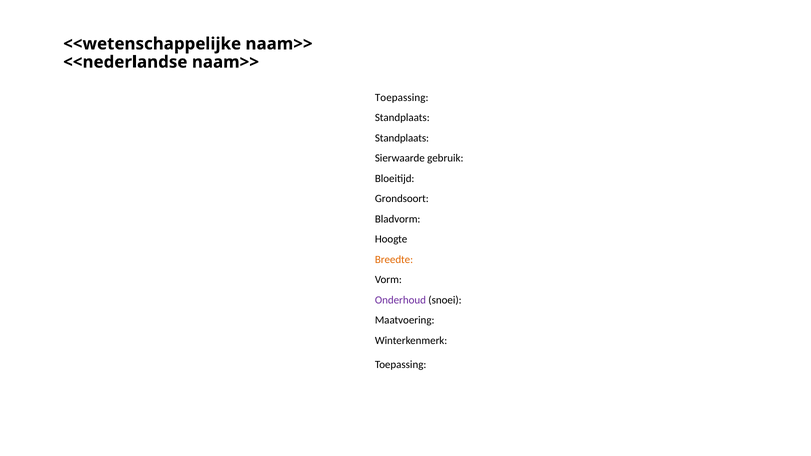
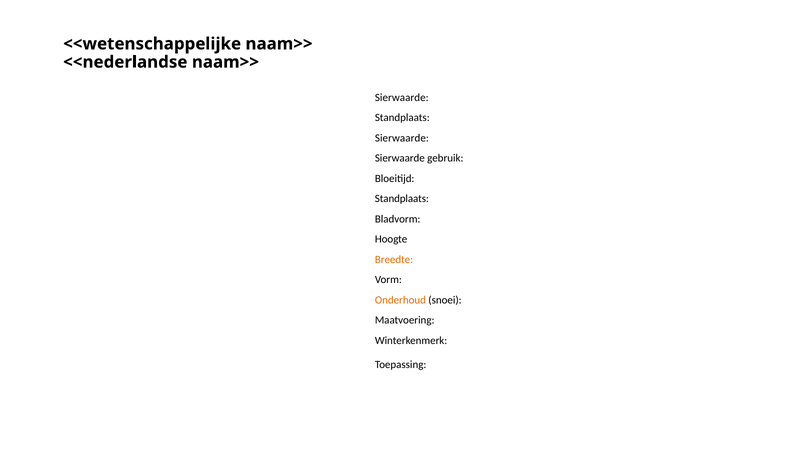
Toepassing: Toepassing -> Sierwaarde (402, 98)
Standplaats: Standplaats -> Sierwaarde (402, 138)
Grondsoort: Grondsoort -> Standplaats (402, 199)
Onderhoud colour: purple -> orange (400, 300)
